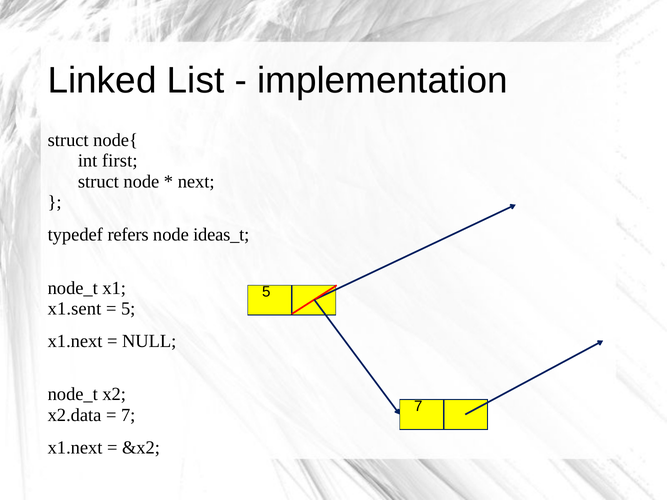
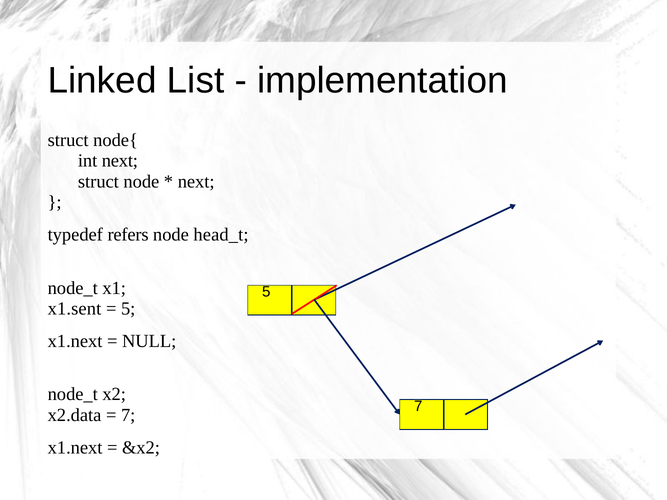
int first: first -> next (120, 161)
ideas_t: ideas_t -> head_t (221, 235)
